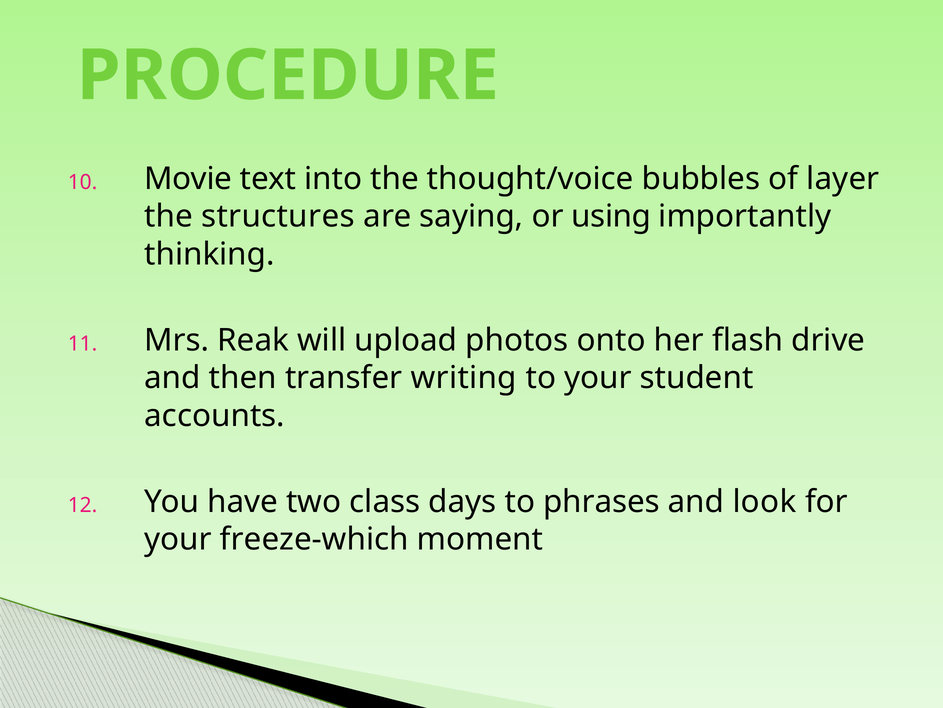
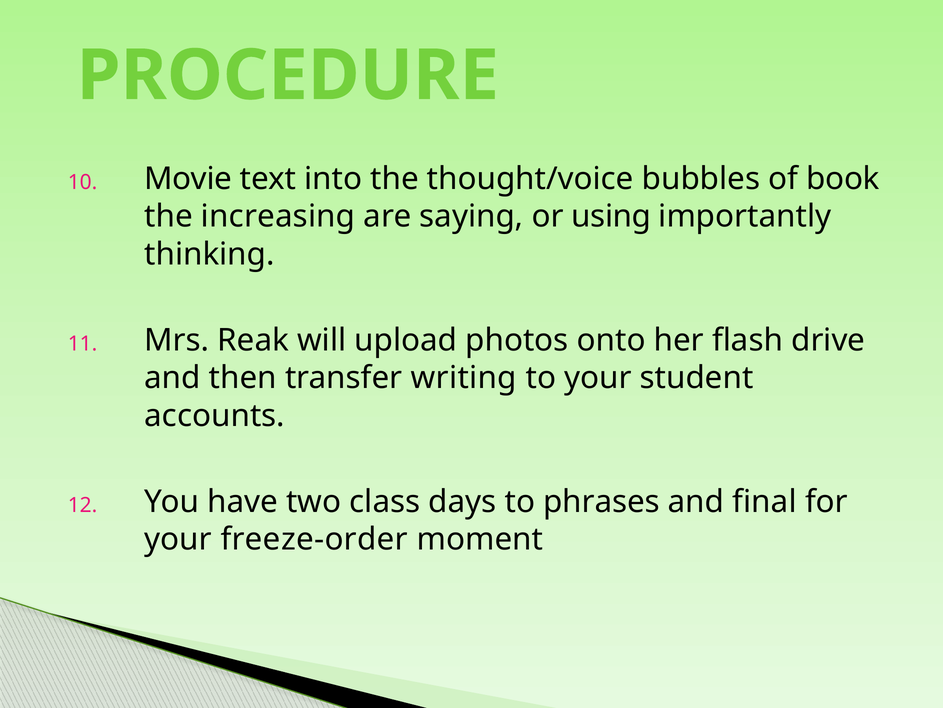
layer: layer -> book (843, 178)
structures: structures -> increasing (278, 216)
look: look -> final (765, 501)
freeze-which: freeze-which -> freeze-order (314, 539)
